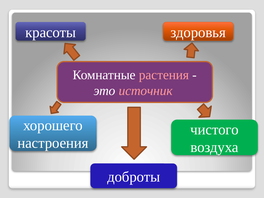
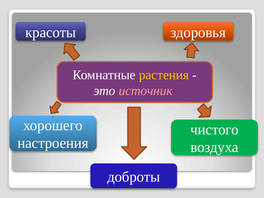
растения colour: pink -> yellow (164, 75)
